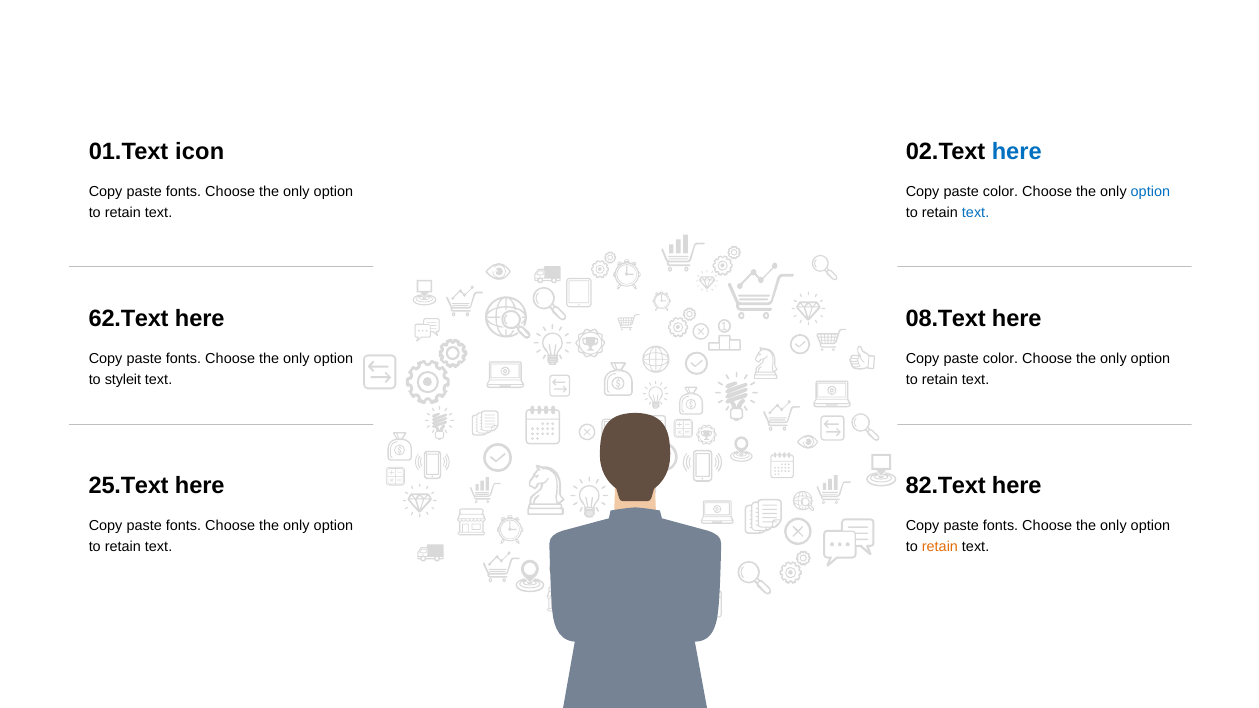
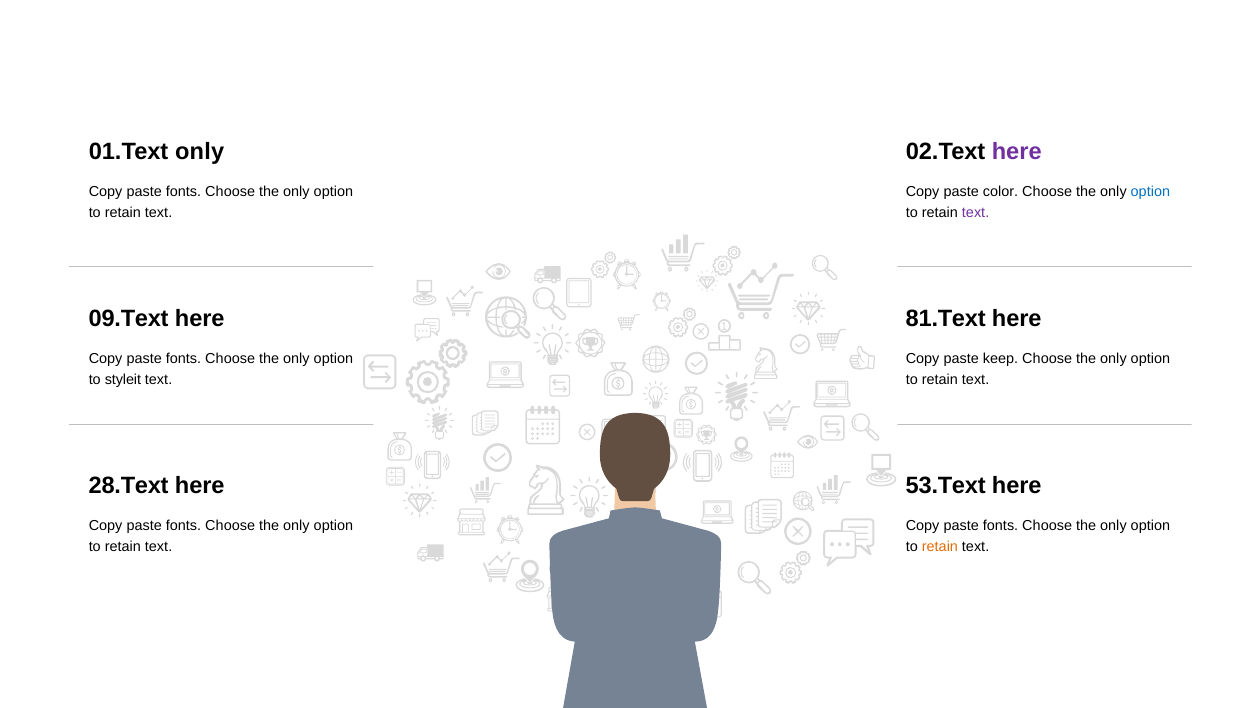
01.Text icon: icon -> only (200, 152)
here colour: blue -> purple (1017, 152)
text colour: blue -> purple (976, 212)
62.Text: 62.Text -> 09.Text (129, 319)
08.Text: 08.Text -> 81.Text (946, 319)
color: color -> keep (1001, 359)
25.Text: 25.Text -> 28.Text (129, 486)
82.Text: 82.Text -> 53.Text (946, 486)
